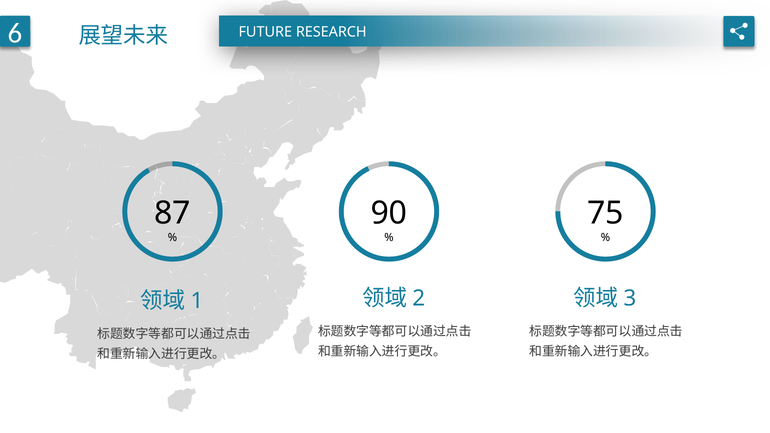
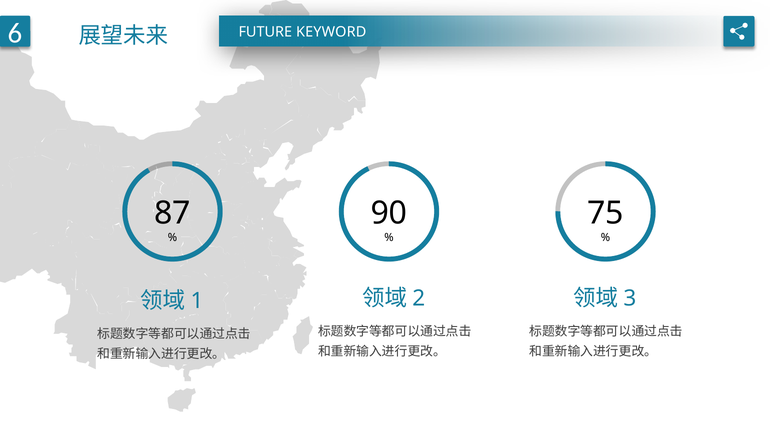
RESEARCH: RESEARCH -> KEYWORD (331, 32)
